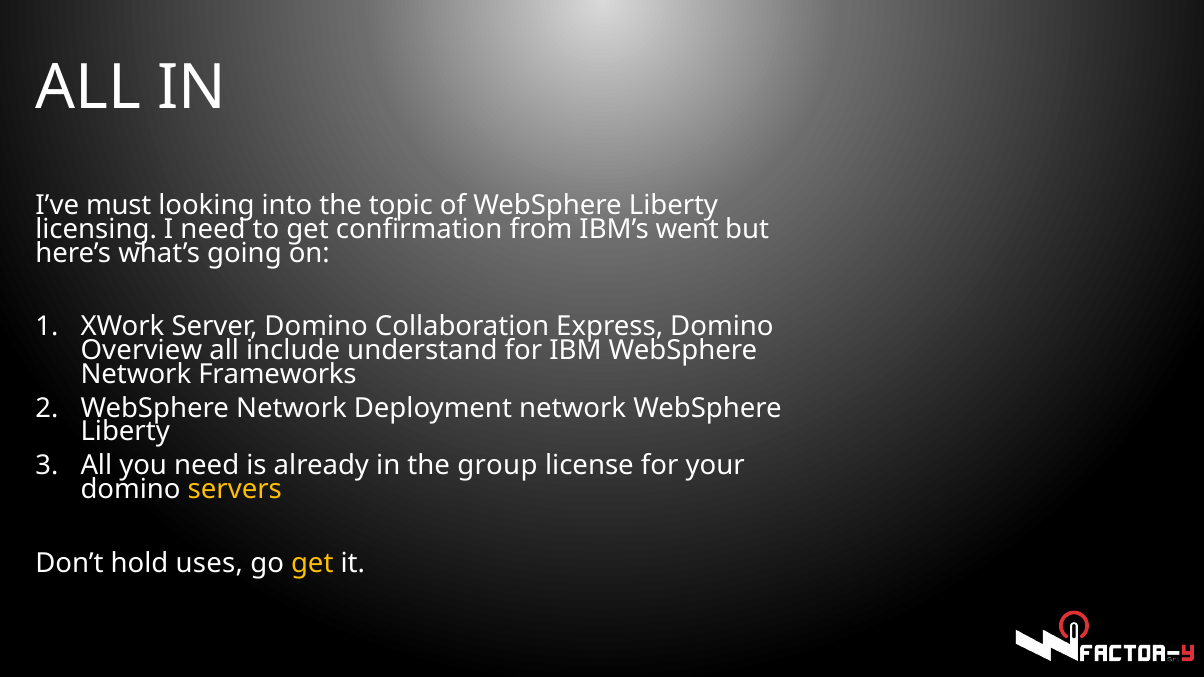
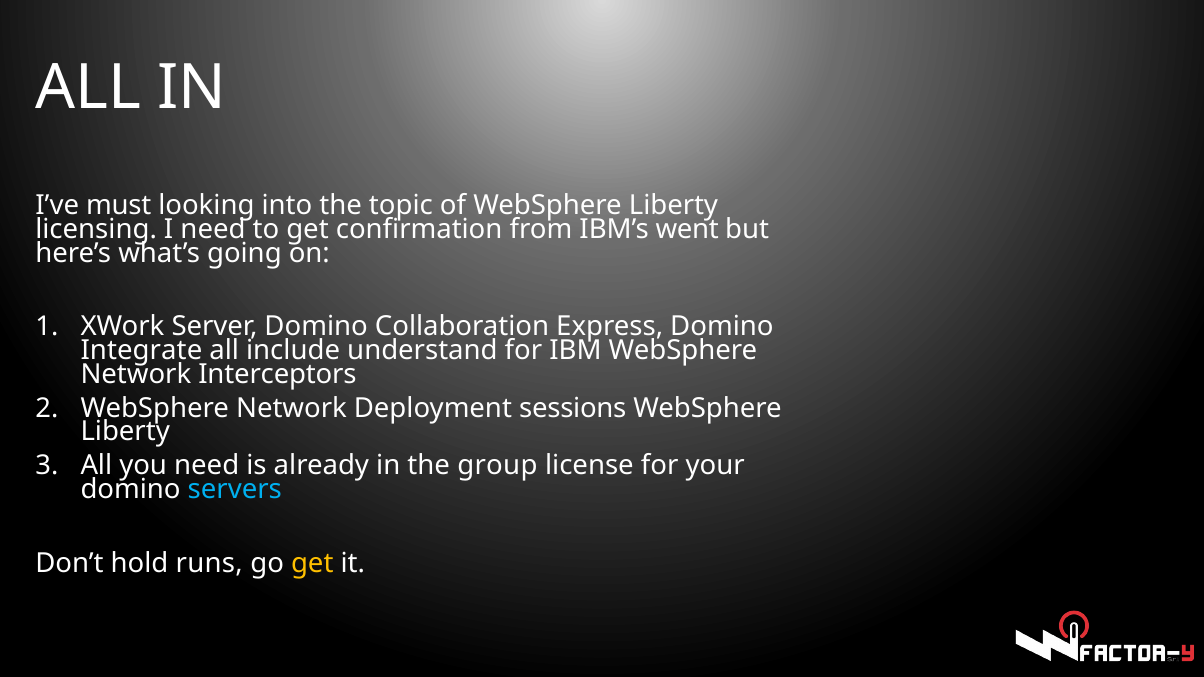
Overview: Overview -> Integrate (141, 350)
Frameworks: Frameworks -> Interceptors (277, 374)
Deployment network: network -> sessions (573, 408)
servers colour: yellow -> light blue (235, 490)
uses: uses -> runs (209, 563)
